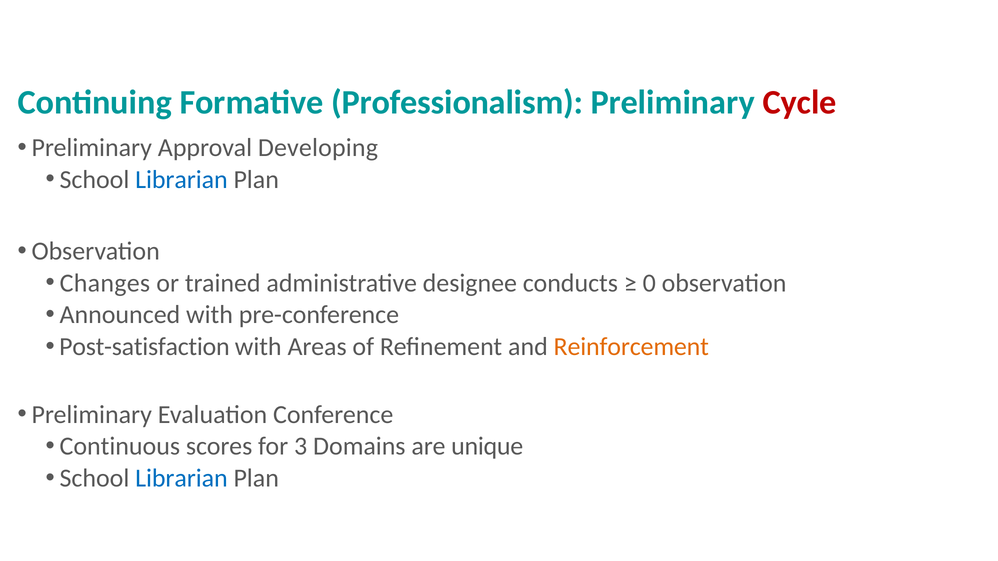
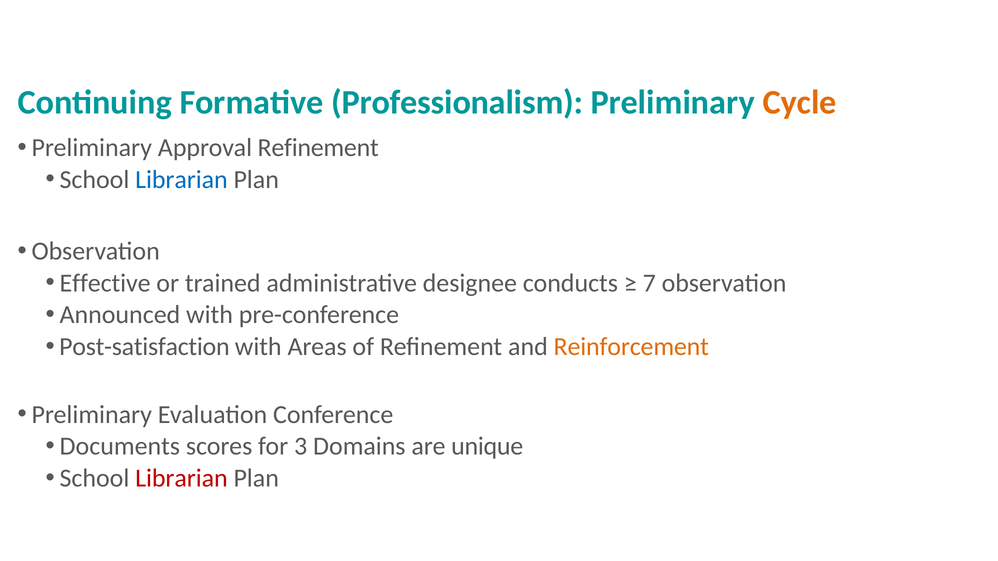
Cycle colour: red -> orange (800, 103)
Approval Developing: Developing -> Refinement (318, 148)
Changes: Changes -> Effective (105, 283)
0: 0 -> 7 (649, 283)
Continuous: Continuous -> Documents (120, 447)
Librarian colour: blue -> red (181, 479)
